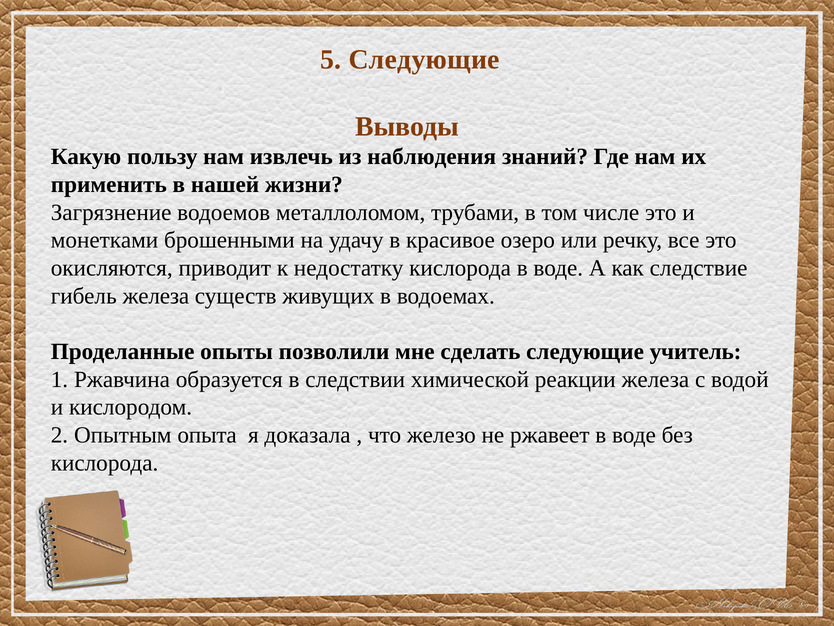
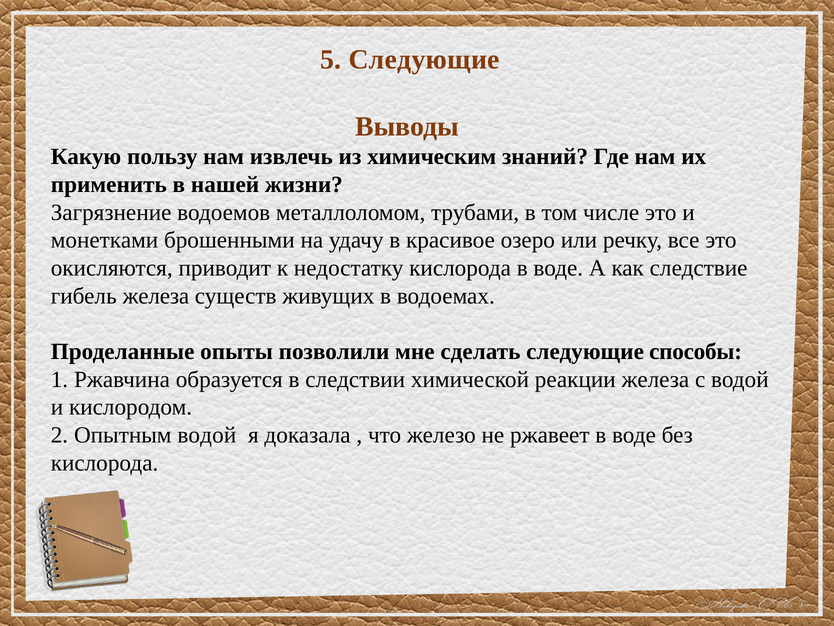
наблюдения: наблюдения -> химическим (432, 157)
учитель: учитель -> способы (696, 351)
Опытным опыта: опыта -> водой (207, 435)
